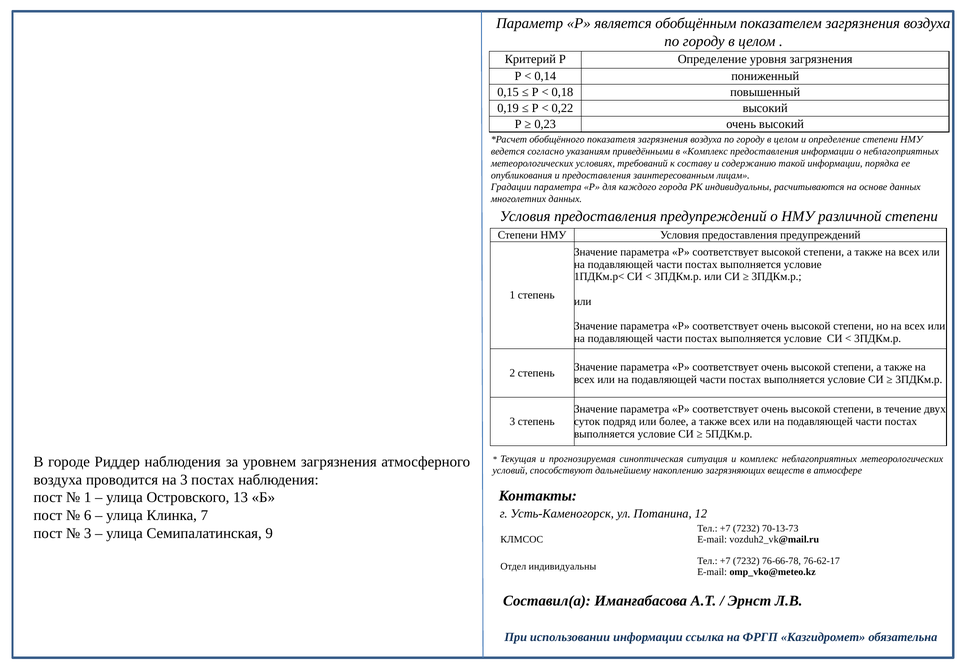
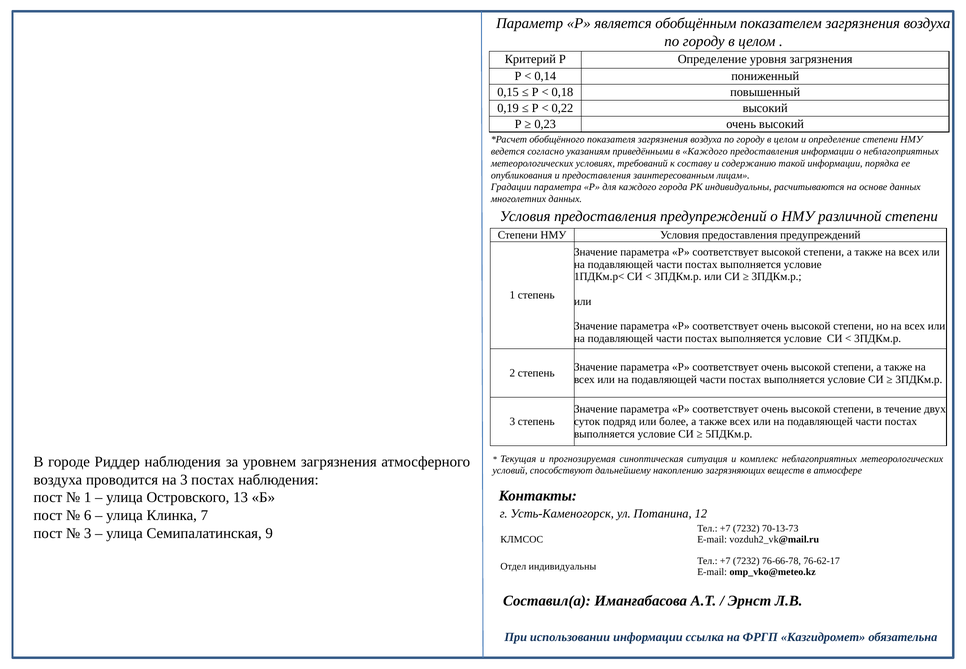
в Комплекс: Комплекс -> Каждого (705, 151)
